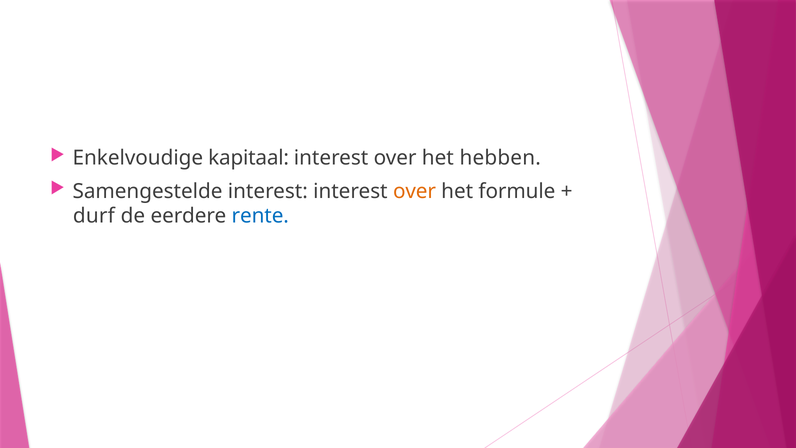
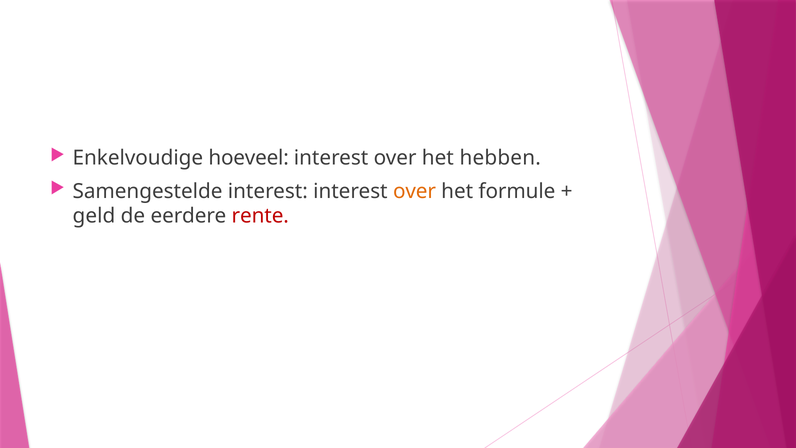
kapitaal: kapitaal -> hoeveel (249, 158)
durf: durf -> geld (94, 216)
rente colour: blue -> red (260, 216)
